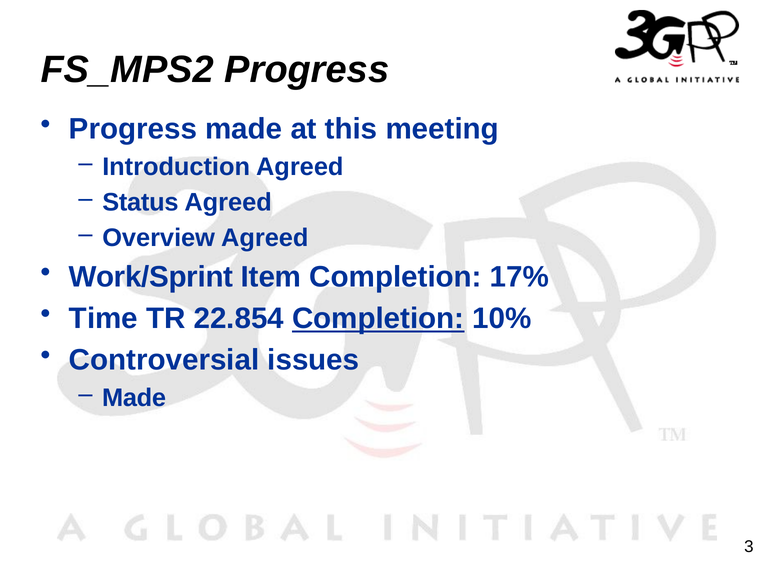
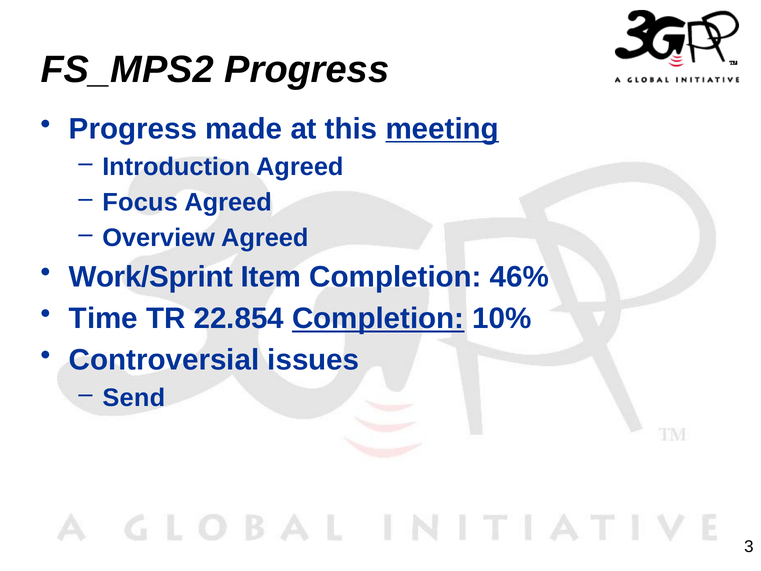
meeting underline: none -> present (442, 129)
Status: Status -> Focus (140, 202)
17%: 17% -> 46% (519, 277)
Made: Made -> Send (134, 398)
